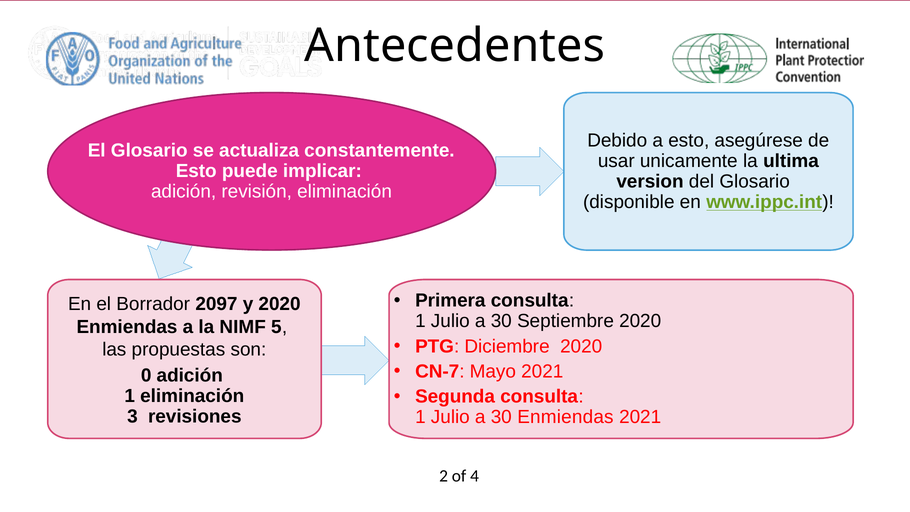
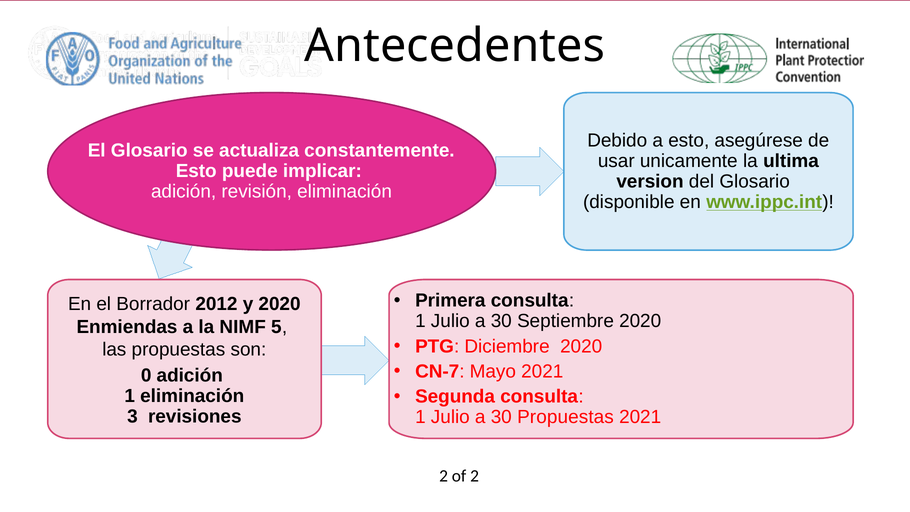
2097: 2097 -> 2012 (216, 304)
30 Enmiendas: Enmiendas -> Propuestas (565, 417)
of 4: 4 -> 2 (475, 476)
